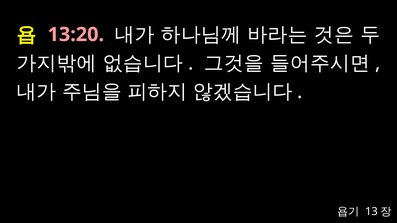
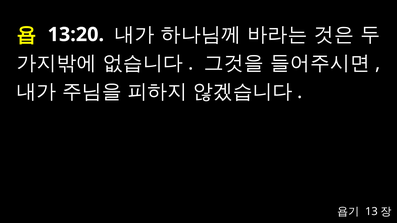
13:20 colour: pink -> white (76, 35)
